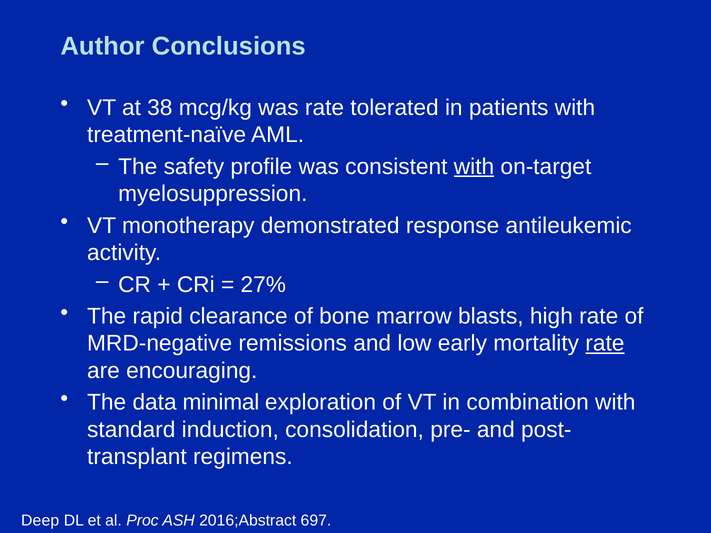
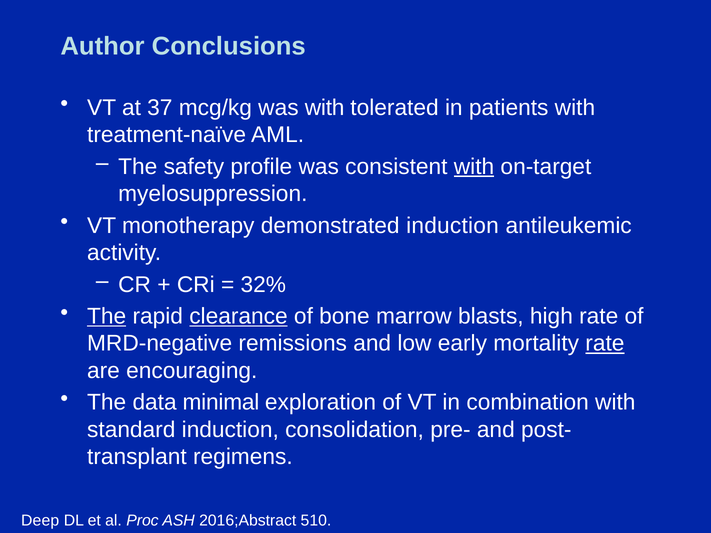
38: 38 -> 37 (160, 108)
was rate: rate -> with (325, 108)
demonstrated response: response -> induction (452, 226)
27%: 27% -> 32% (263, 285)
The underline: none -> present (107, 316)
clearance underline: none -> present (238, 316)
697: 697 -> 510 (316, 521)
